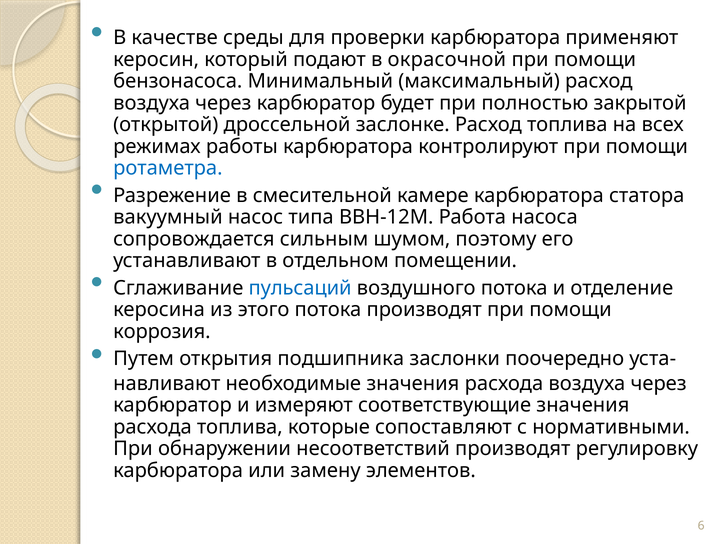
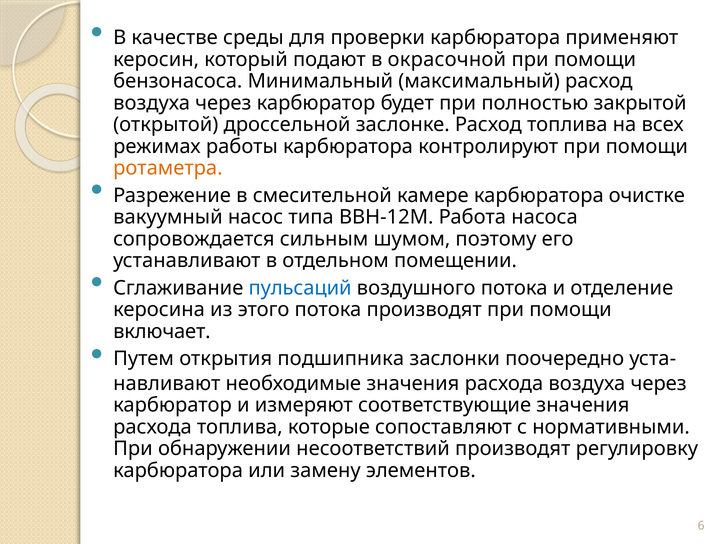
ротаметра colour: blue -> orange (168, 168)
статора: статора -> очистке (647, 195)
коррозия: коррозия -> включает (162, 331)
